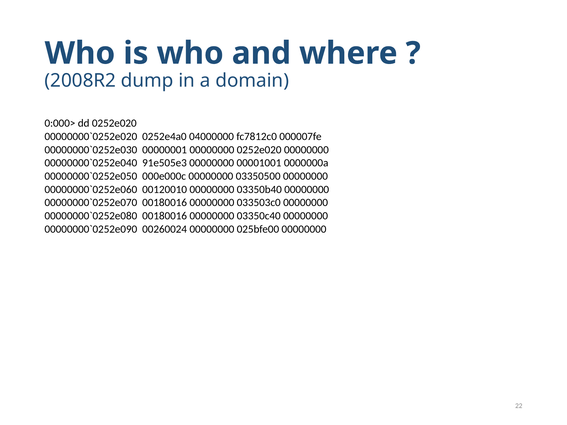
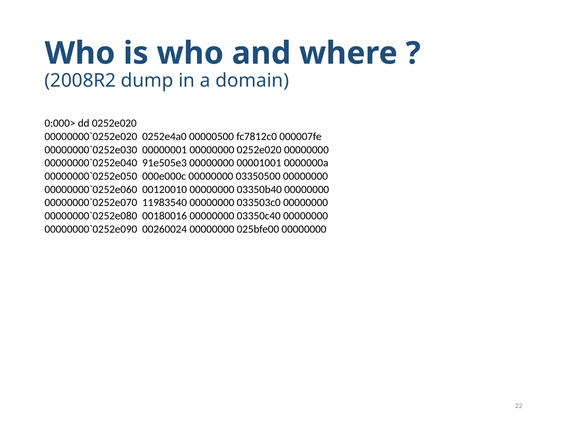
04000000: 04000000 -> 00000500 (211, 137)
00180016: 00180016 -> 11983540 (165, 203)
